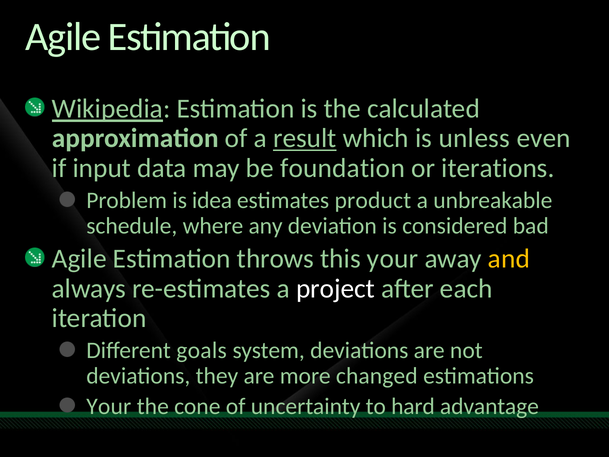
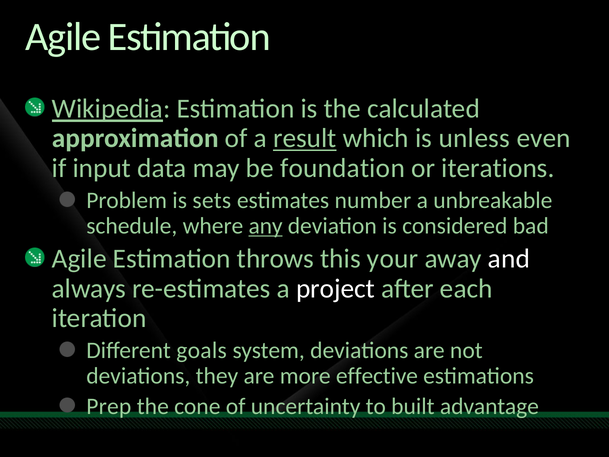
idea: idea -> sets (212, 200)
product: product -> number (373, 200)
any underline: none -> present (266, 226)
and colour: yellow -> white (509, 259)
changed: changed -> effective (377, 376)
Your: Your -> Prep (109, 406)
hard: hard -> built (413, 406)
